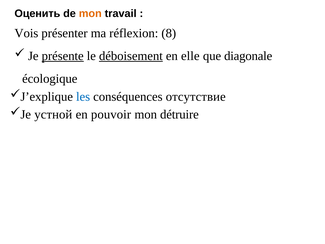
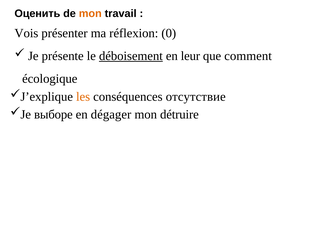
8: 8 -> 0 (169, 33)
présente underline: present -> none (63, 56)
elle: elle -> leur (190, 56)
diagonale: diagonale -> comment (248, 56)
les colour: blue -> orange (83, 97)
устной: устной -> выборе (53, 114)
pouvoir: pouvoir -> dégager (111, 114)
